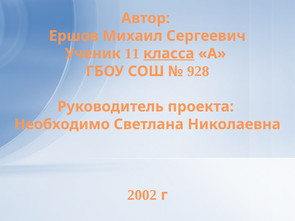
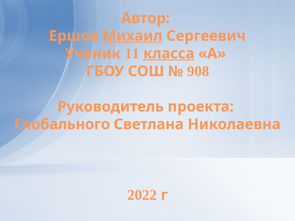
Михаил underline: none -> present (132, 36)
928: 928 -> 908 (198, 71)
Необходимо: Необходимо -> Глобального (62, 124)
2002: 2002 -> 2022 (142, 195)
